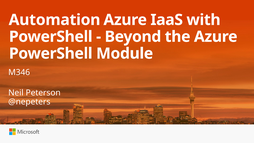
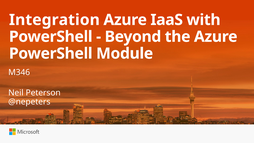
Automation: Automation -> Integration (54, 20)
